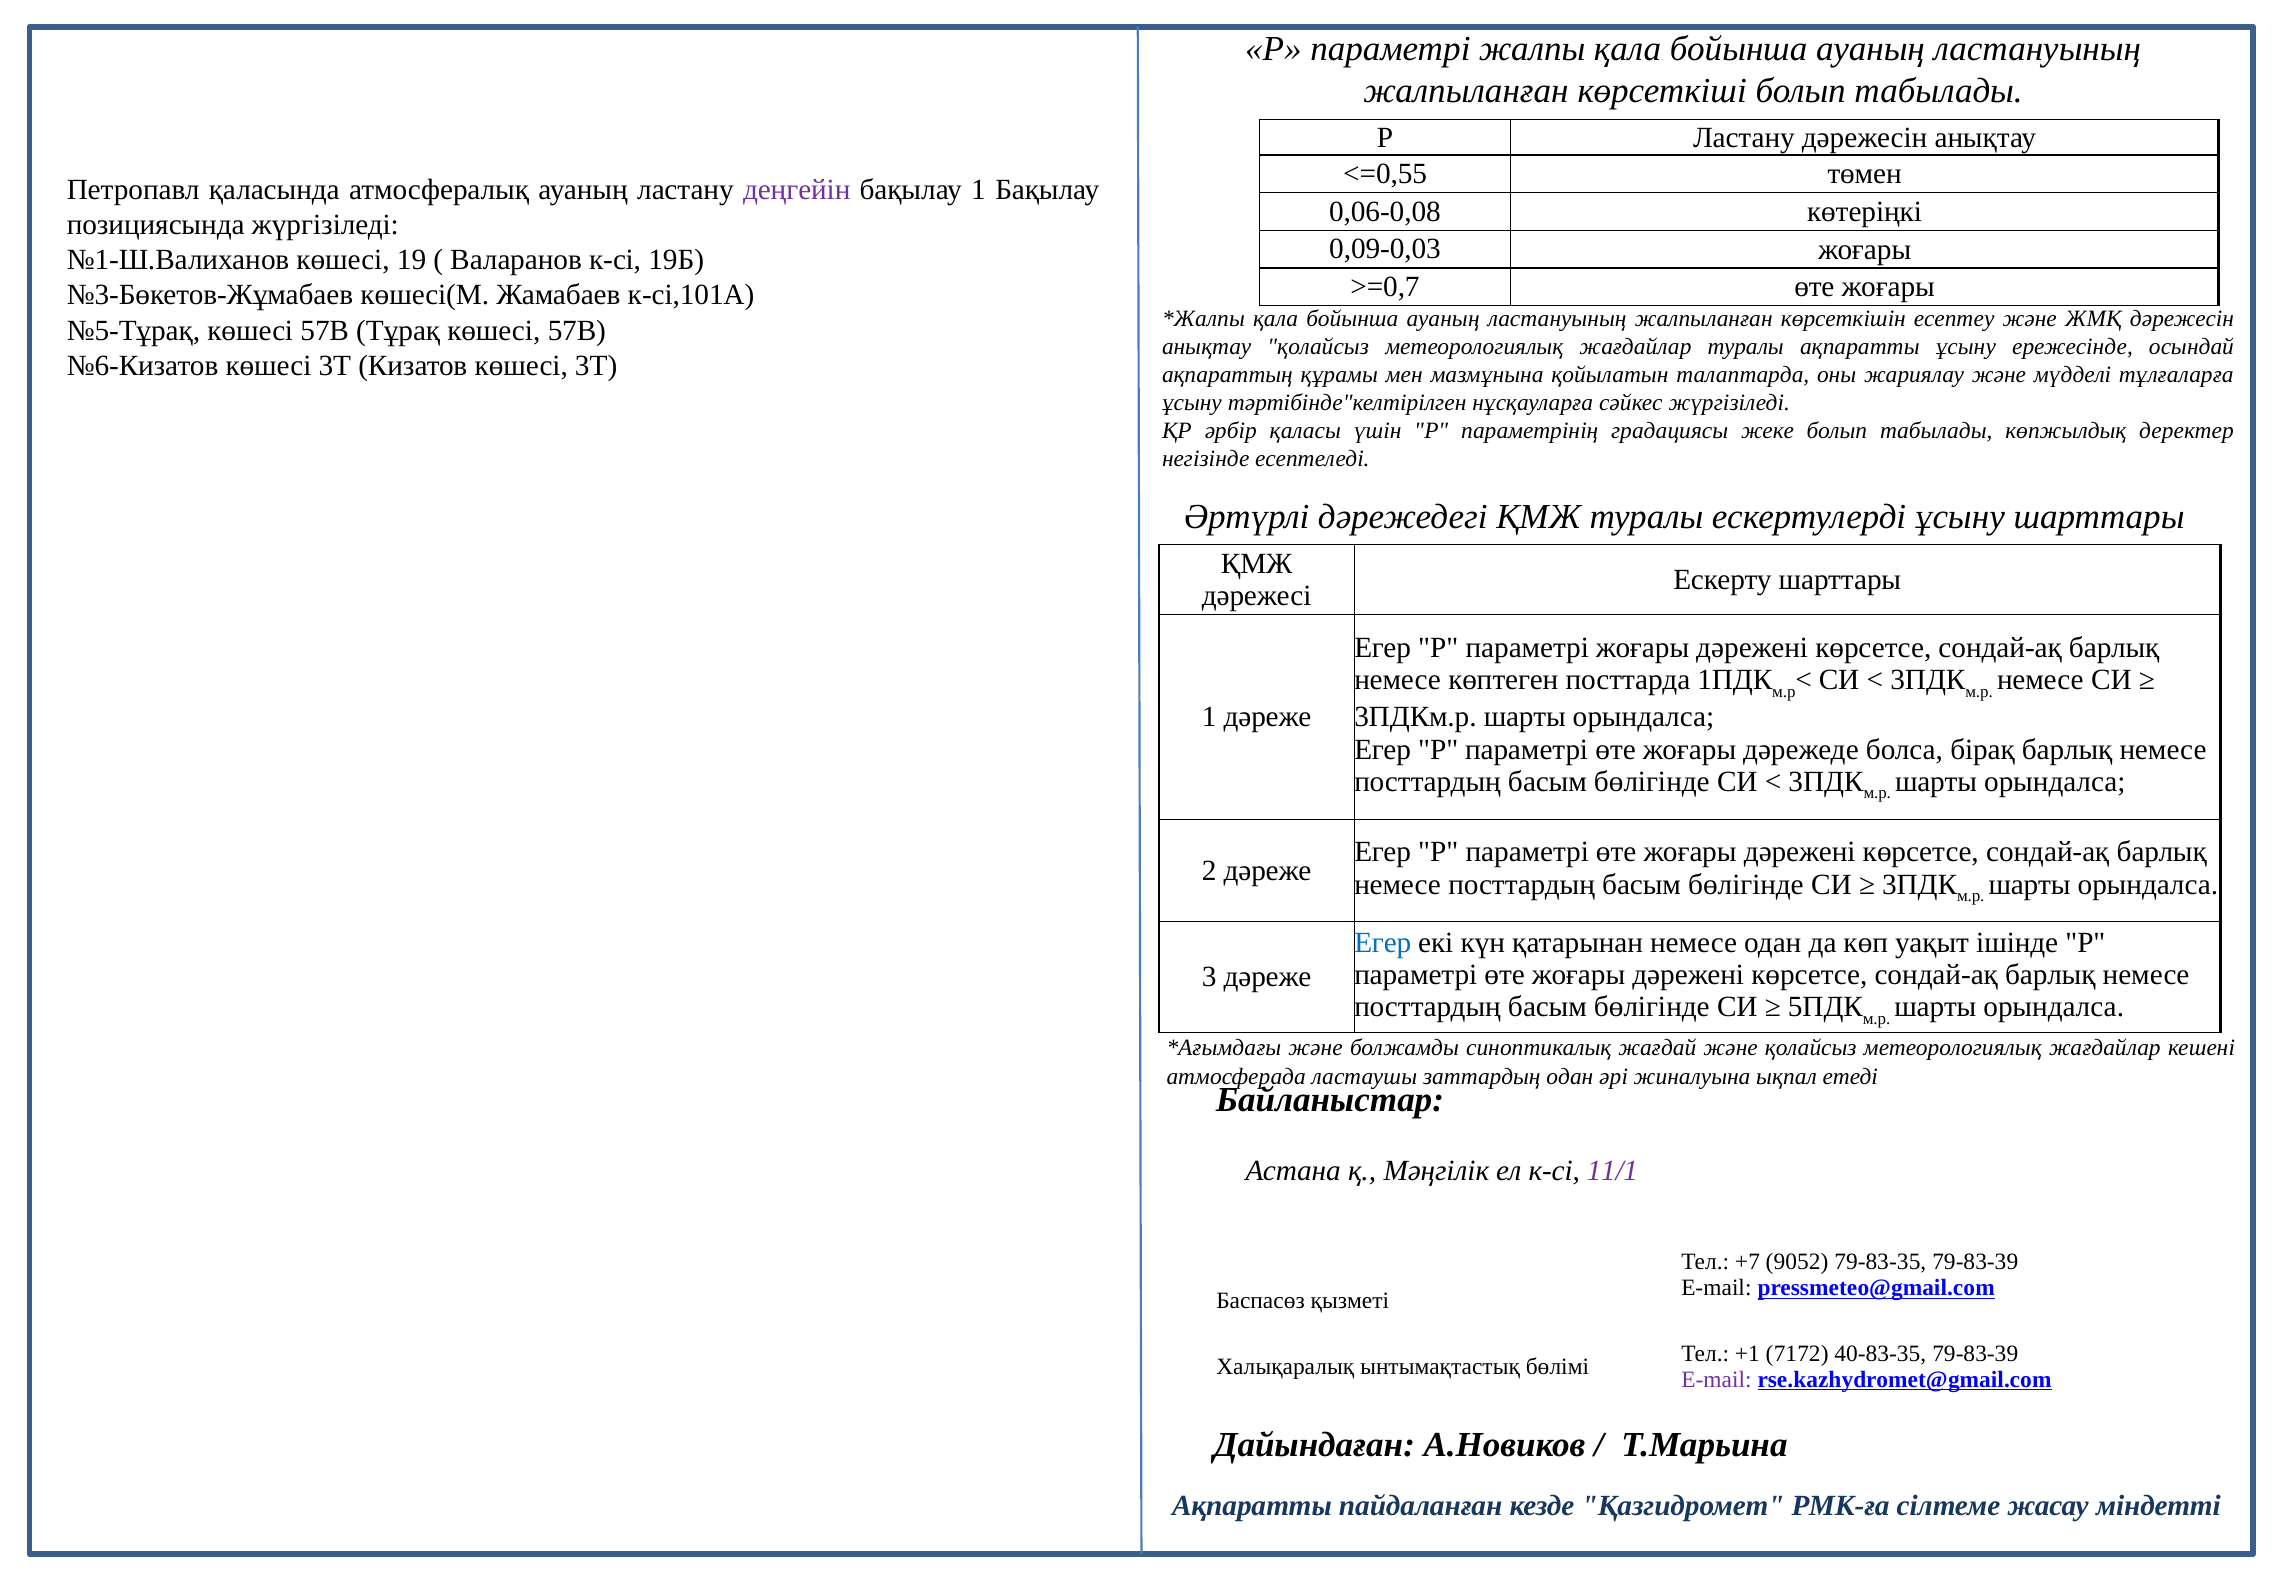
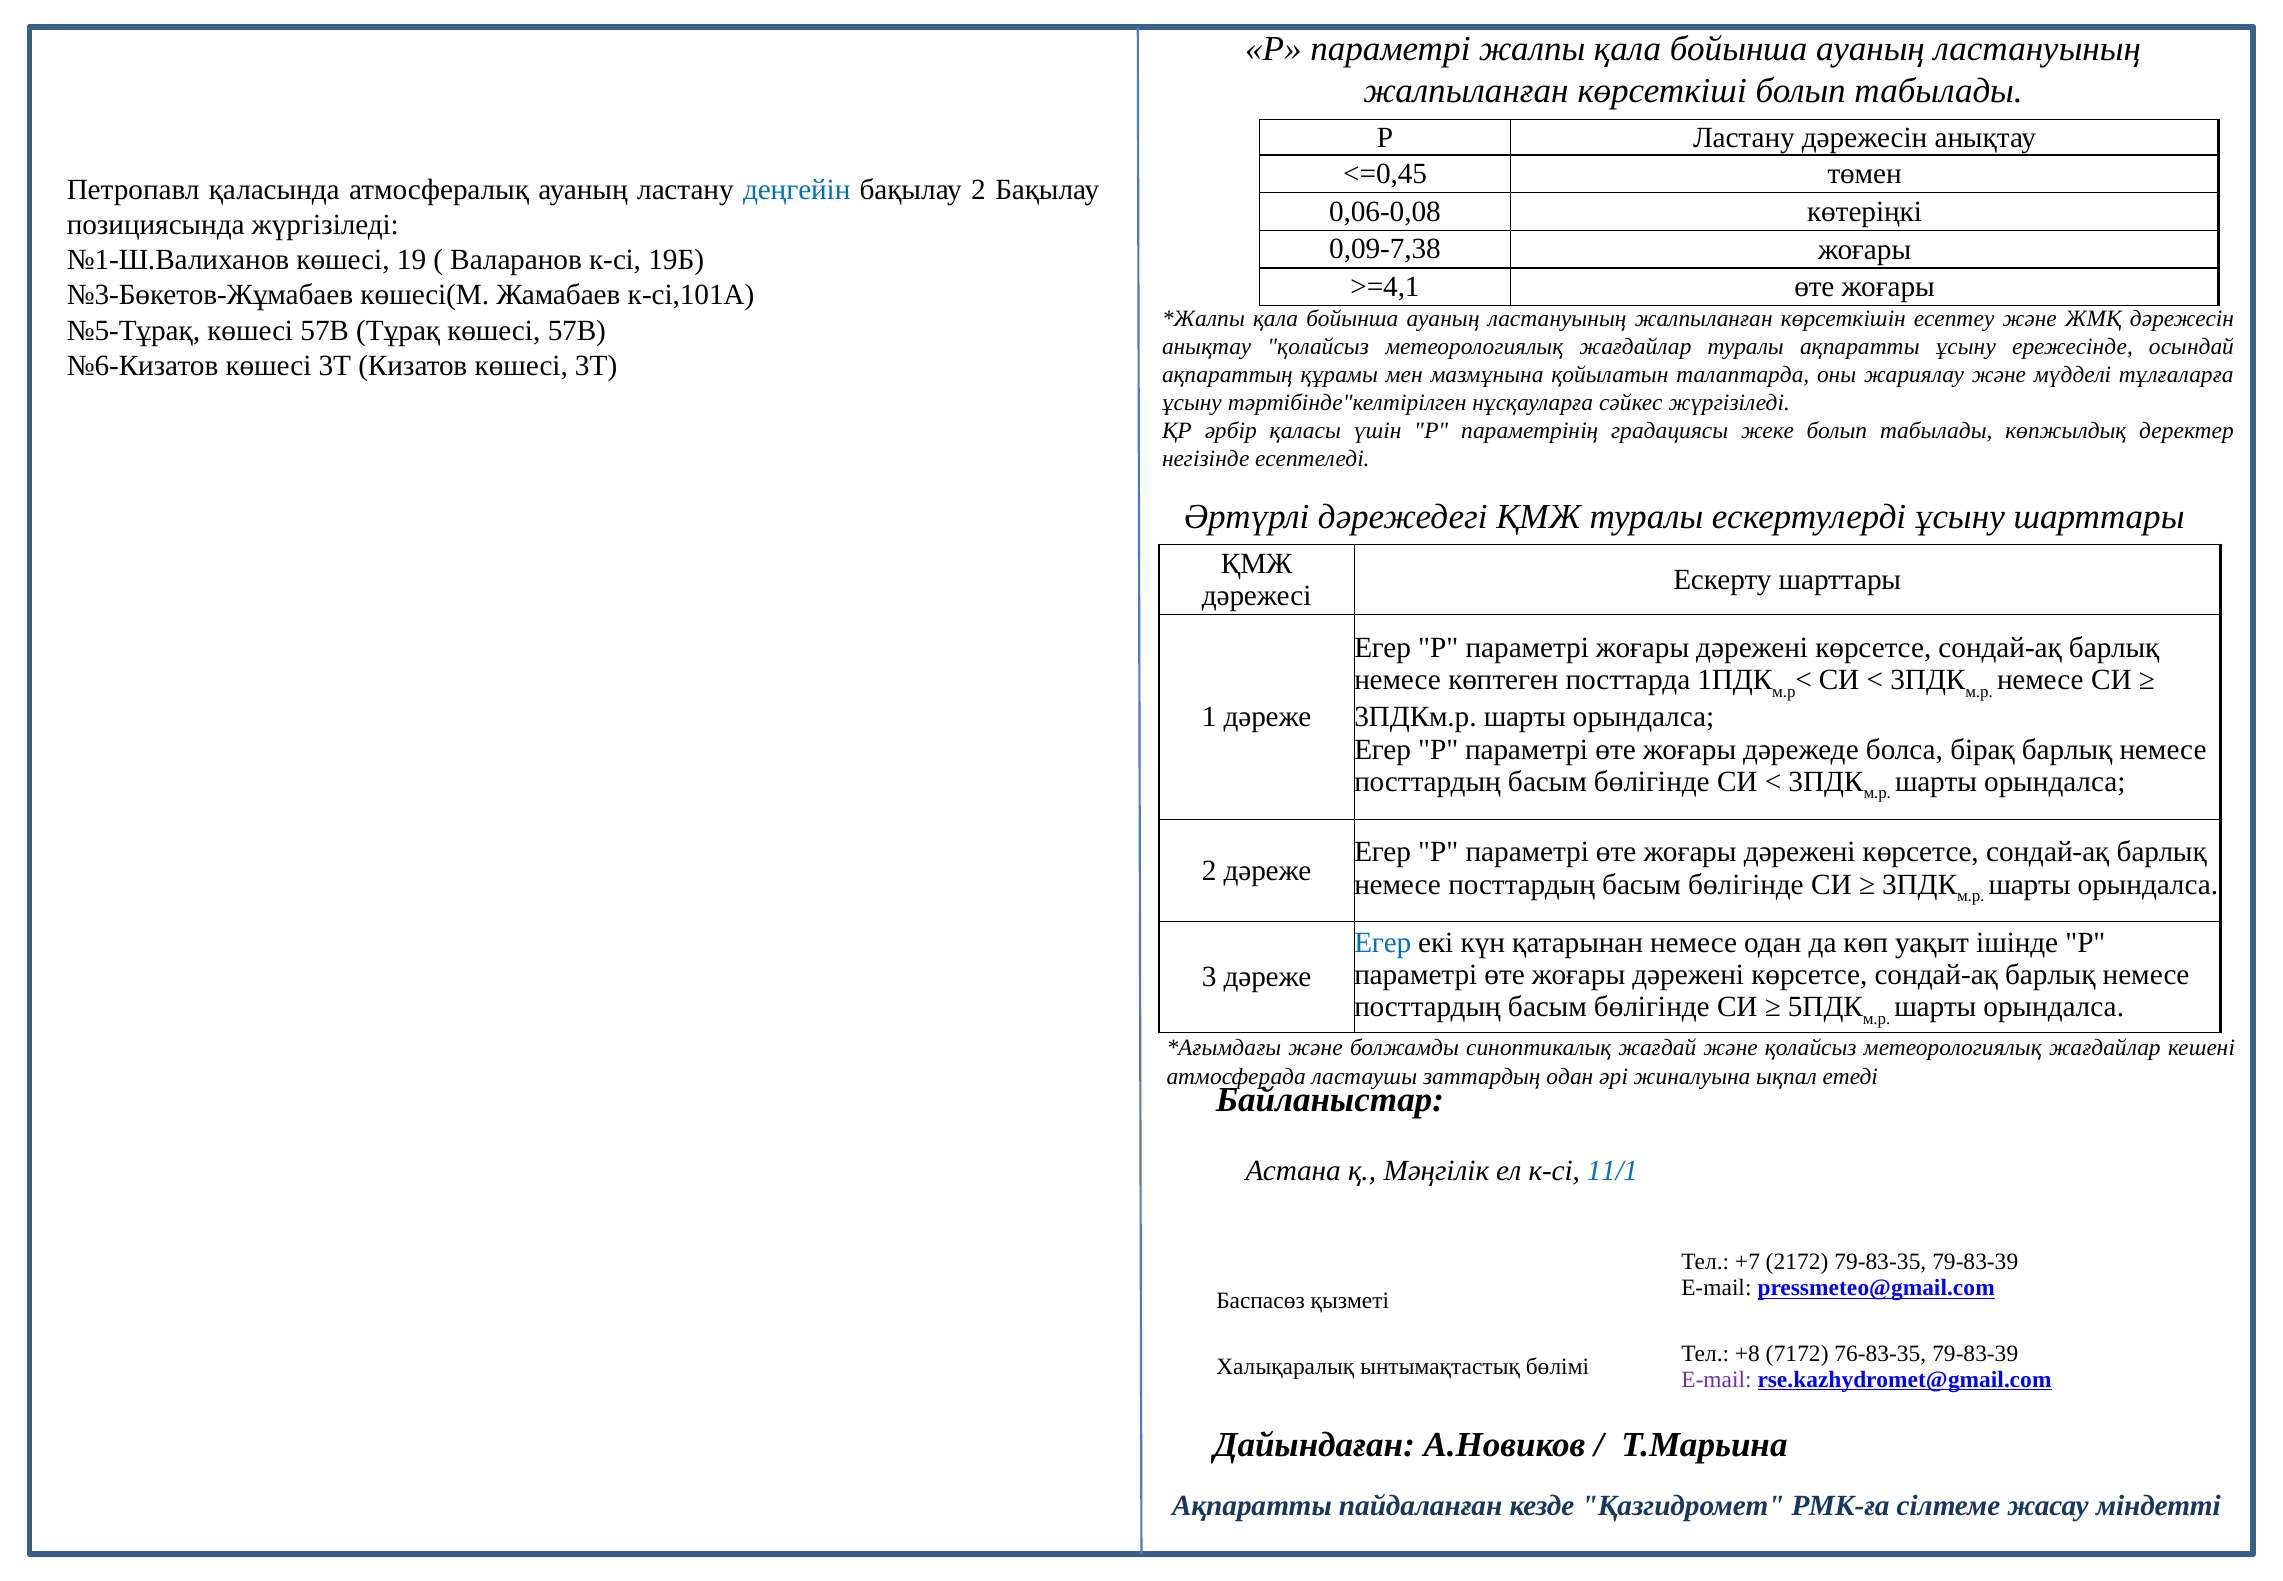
<=0,55: <=0,55 -> <=0,45 (1385, 174)
деңгейін colour: purple -> blue (797, 190)
бақылау 1: 1 -> 2 (978, 190)
0,09-0,03: 0,09-0,03 -> 0,09-7,38 (1385, 249)
>=0,7: >=0,7 -> >=4,1 (1385, 287)
11/1 colour: purple -> blue (1612, 1171)
9052: 9052 -> 2172 (1797, 1262)
+1: +1 -> +8 (1747, 1353)
40-83-35: 40-83-35 -> 76-83-35 (1880, 1353)
